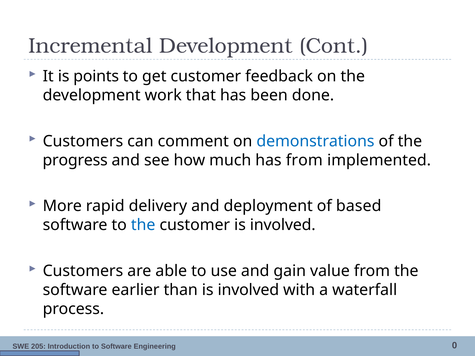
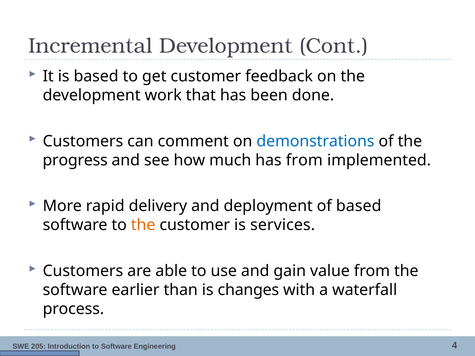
is points: points -> based (96, 76)
the colour: blue -> orange (143, 225)
customer is involved: involved -> services (283, 225)
than is involved: involved -> changes (248, 290)
0: 0 -> 4 (455, 346)
